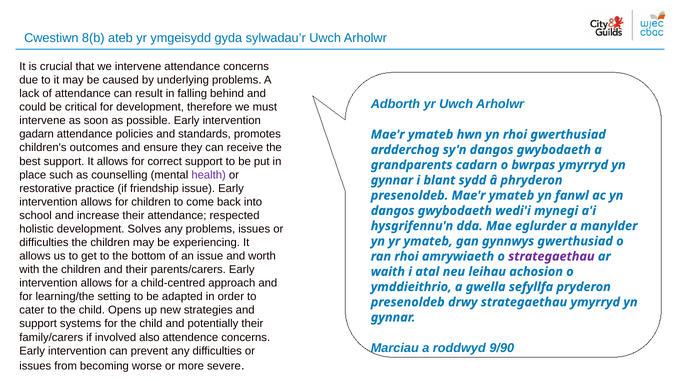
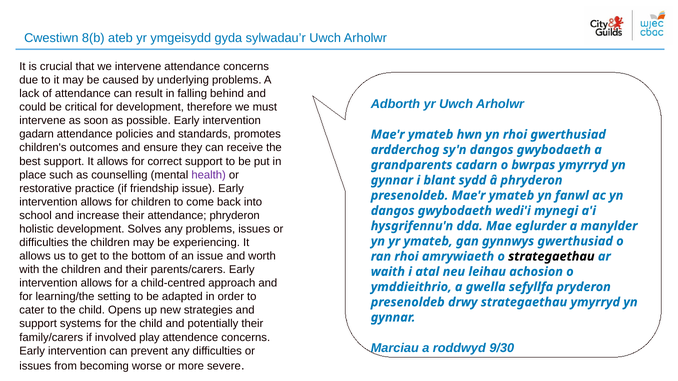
attendance respected: respected -> phryderon (235, 216)
strategaethau colour: purple -> black (551, 257)
also: also -> play (149, 338)
9/90: 9/90 -> 9/30 (502, 348)
